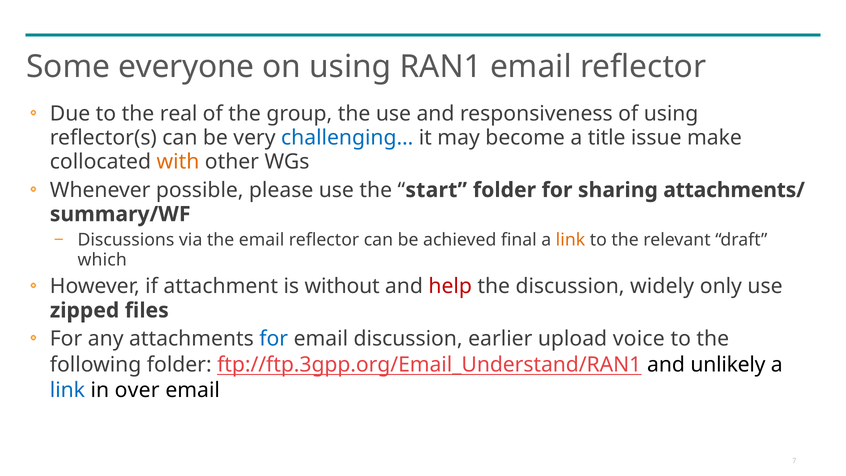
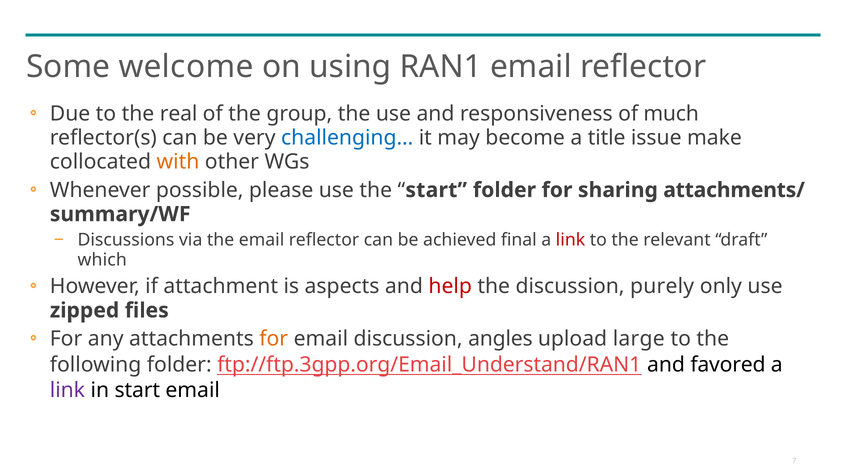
everyone: everyone -> welcome (186, 67)
of using: using -> much (671, 114)
link colour: orange -> red (570, 240)
without: without -> aspects (342, 286)
widely: widely -> purely (662, 286)
for colour: blue -> orange (274, 339)
earlier: earlier -> angles (500, 339)
voice: voice -> large (639, 339)
unlikely: unlikely -> favored (728, 365)
link colour: blue -> purple (67, 390)
in over: over -> start (137, 390)
